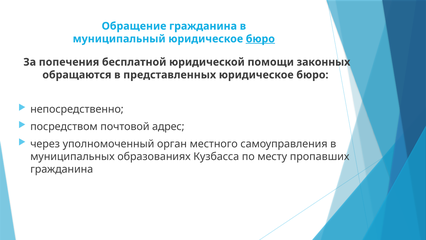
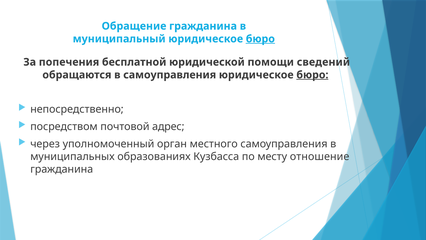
законных: законных -> сведений (323, 62)
в представленных: представленных -> самоуправления (170, 75)
бюро underline: none -> present (312, 75)
пропавших: пропавших -> отношение (320, 156)
